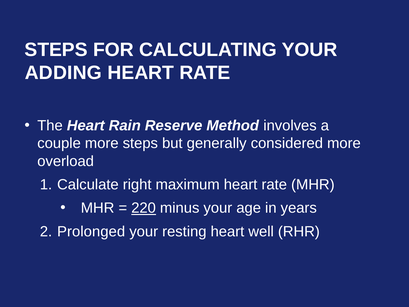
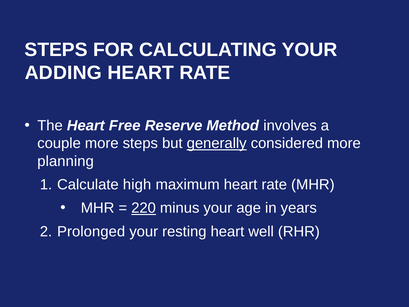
Rain: Rain -> Free (125, 126)
generally underline: none -> present (217, 143)
overload: overload -> planning (66, 161)
right: right -> high (137, 184)
